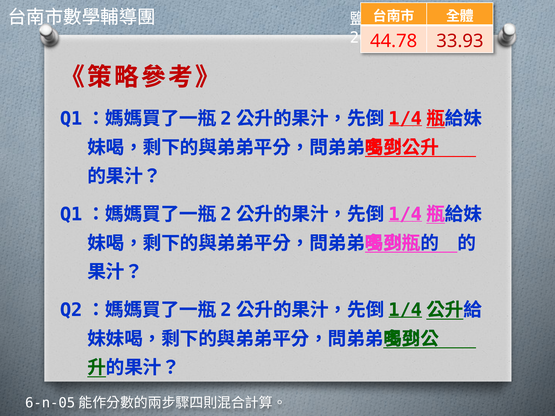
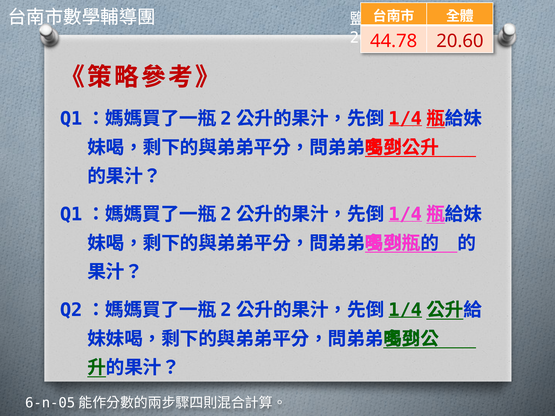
33.93: 33.93 -> 20.60 (460, 41)
